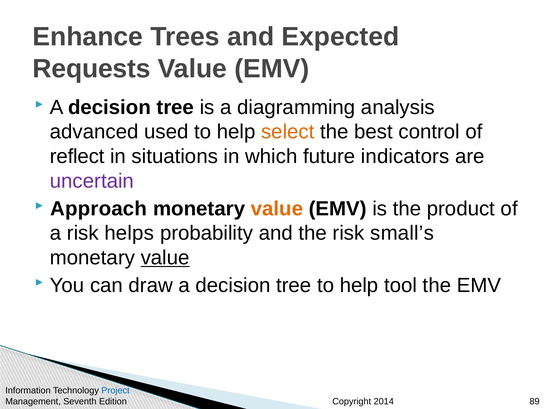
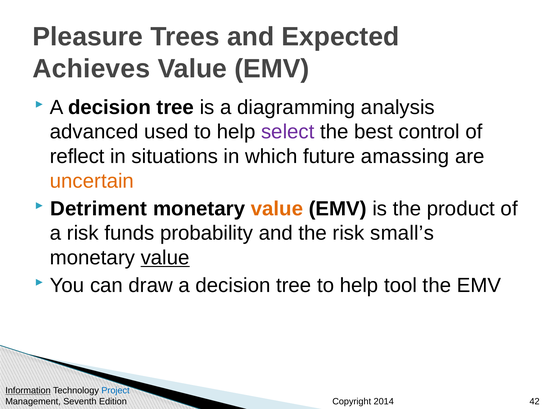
Enhance: Enhance -> Pleasure (88, 37)
Requests: Requests -> Achieves (91, 69)
select colour: orange -> purple (288, 132)
indicators: indicators -> amassing (405, 156)
uncertain colour: purple -> orange (92, 181)
Approach: Approach -> Detriment (99, 208)
helps: helps -> funds (129, 233)
Information underline: none -> present (28, 390)
89: 89 -> 42 (535, 401)
